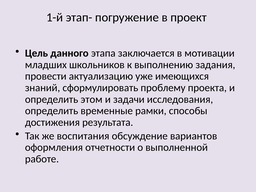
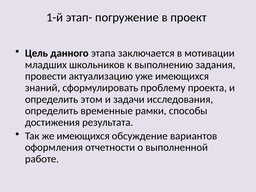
же воспитания: воспитания -> имеющихся (83, 136)
